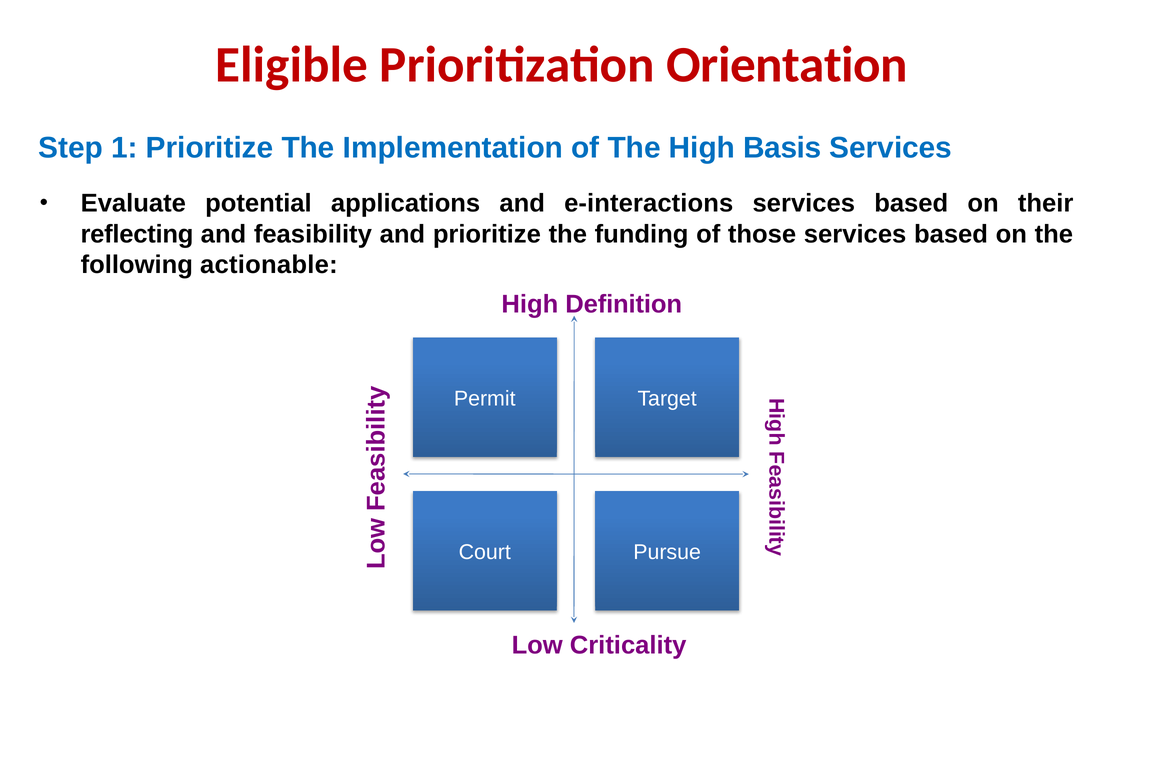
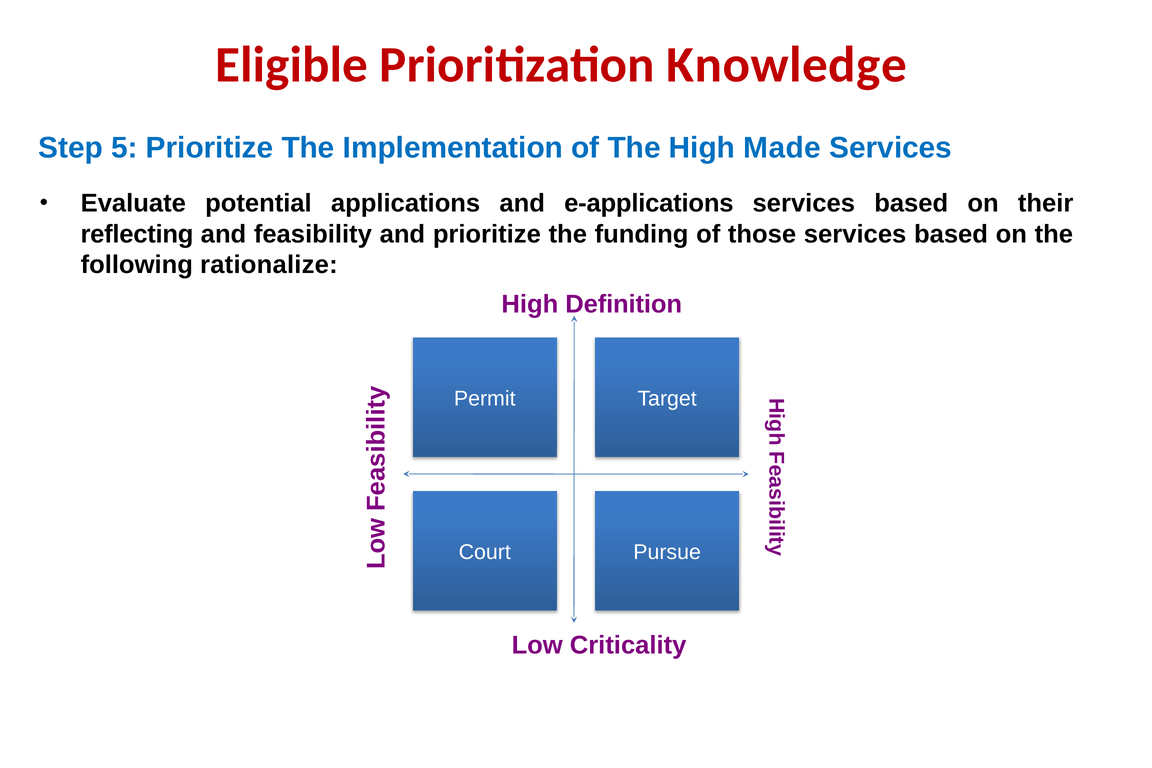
Orientation: Orientation -> Knowledge (787, 65)
1: 1 -> 5 (124, 148)
Basis: Basis -> Made (782, 148)
e-interactions: e-interactions -> e-applications (649, 203)
actionable: actionable -> rationalize (269, 265)
